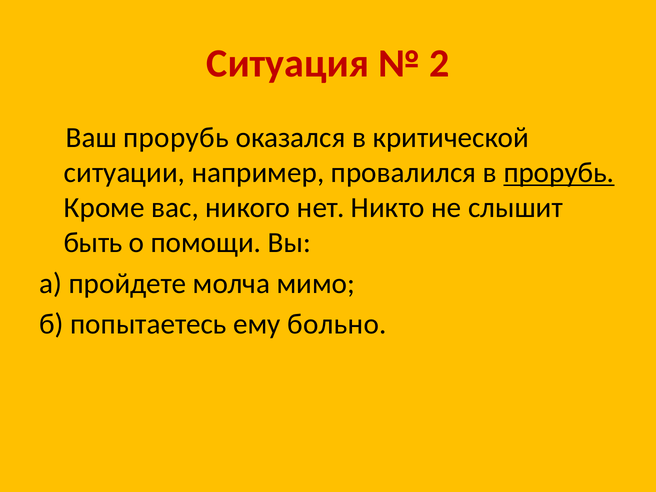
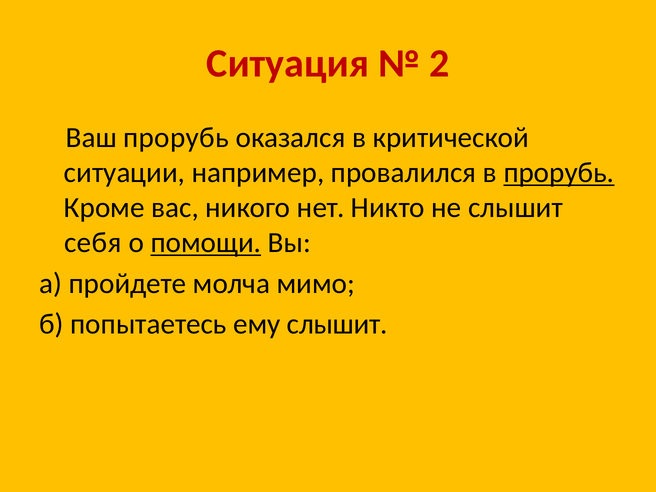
быть: быть -> себя (93, 243)
помощи underline: none -> present (206, 243)
ему больно: больно -> слышит (337, 324)
